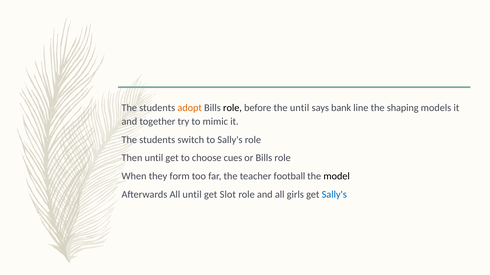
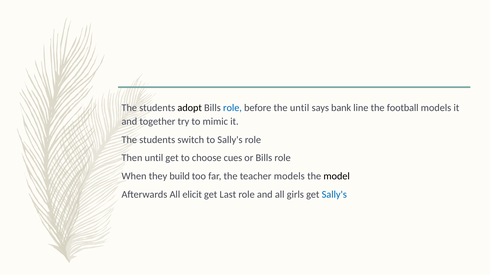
adopt colour: orange -> black (190, 108)
role colour: black -> blue (232, 108)
shaping: shaping -> football (403, 108)
form: form -> build (180, 177)
teacher football: football -> models (289, 177)
All until: until -> elicit (192, 195)
Slot: Slot -> Last (228, 195)
